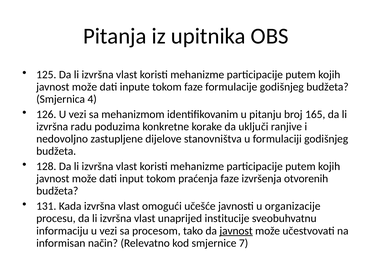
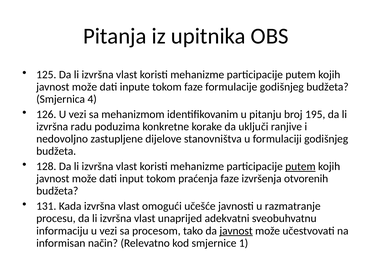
165: 165 -> 195 (315, 114)
putem underline: none -> present (300, 166)
organizacije: organizacije -> razmatranje (293, 206)
institucije: institucije -> adekvatni (227, 218)
7: 7 -> 1 (244, 243)
